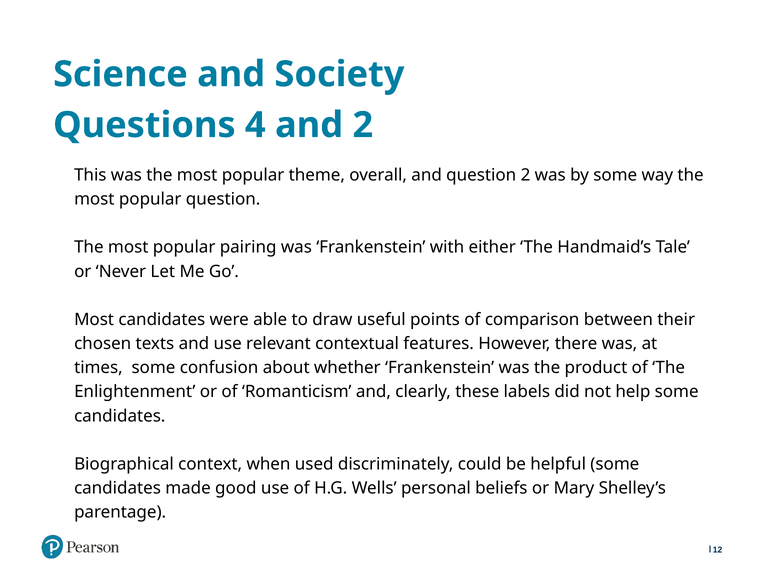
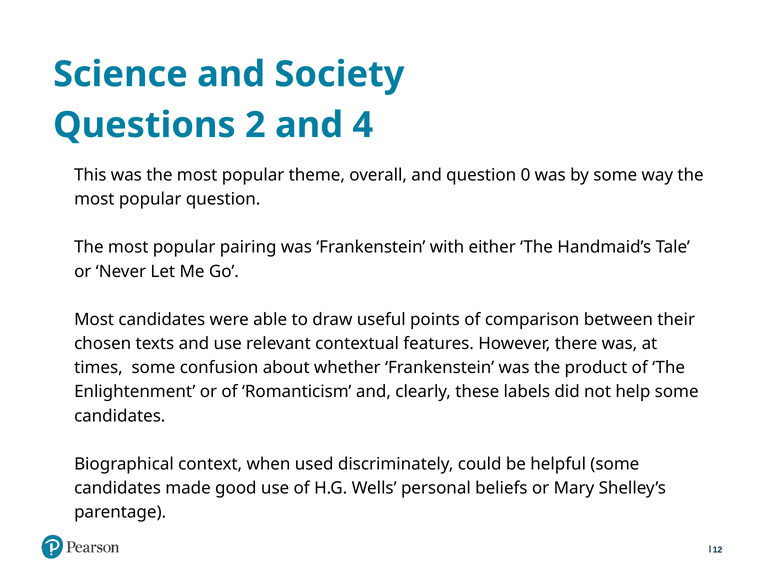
4: 4 -> 2 (255, 125)
and 2: 2 -> 4 (363, 125)
question 2: 2 -> 0 (526, 175)
